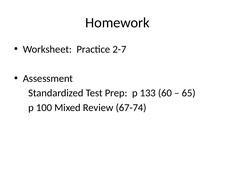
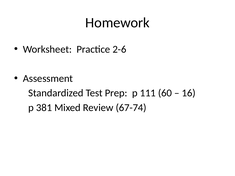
2-7: 2-7 -> 2-6 (119, 49)
133: 133 -> 111 (148, 93)
65: 65 -> 16 (189, 93)
100: 100 -> 381 (44, 108)
